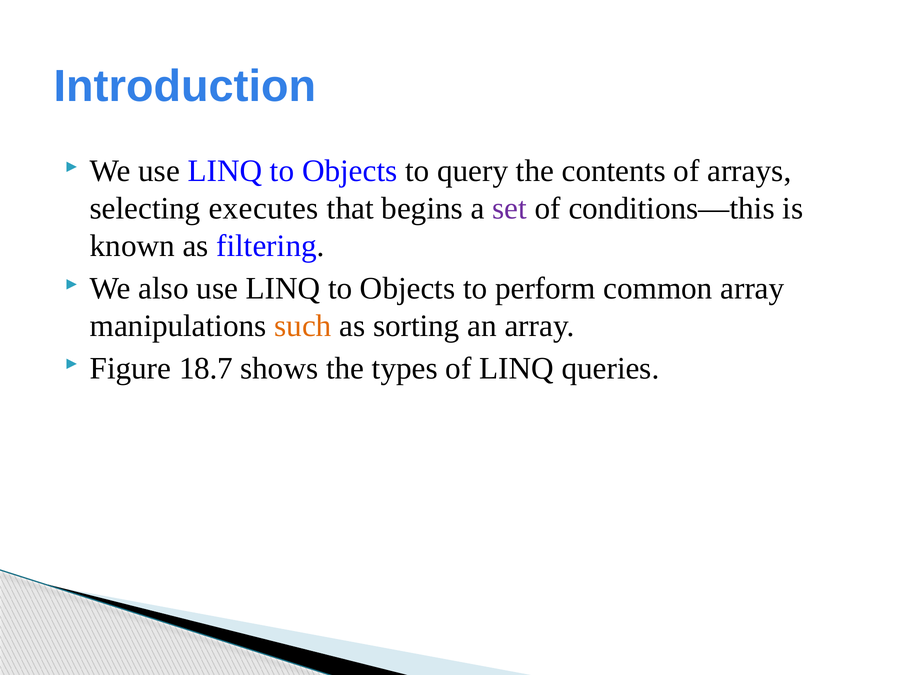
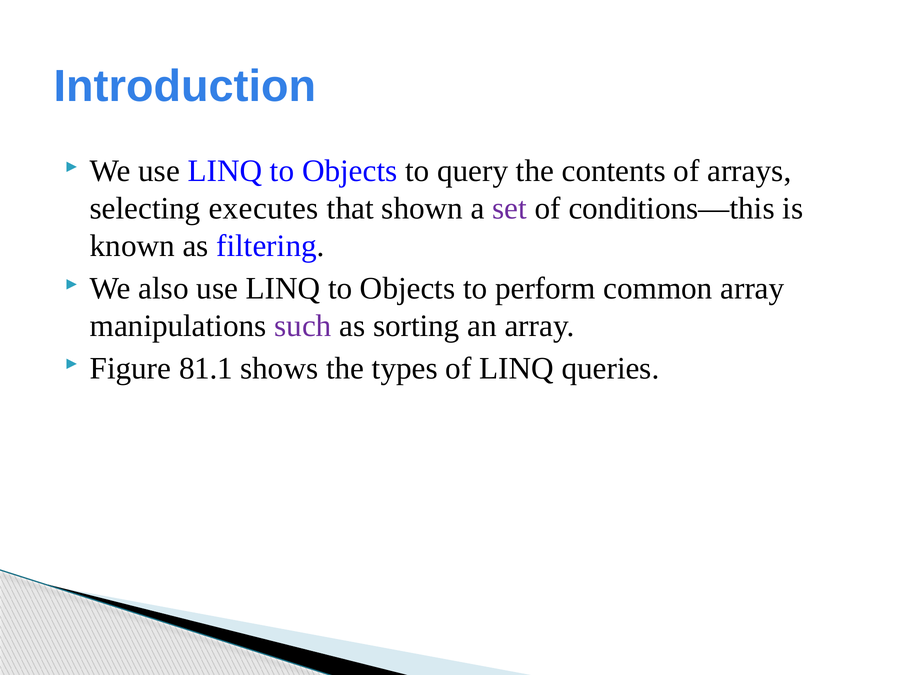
begins: begins -> shown (422, 209)
such colour: orange -> purple (303, 326)
18.7: 18.7 -> 81.1 (206, 369)
